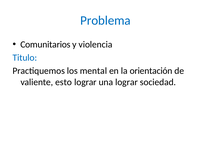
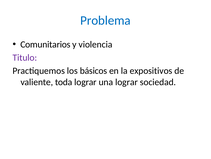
Titulo colour: blue -> purple (25, 57)
mental: mental -> básicos (94, 71)
orientación: orientación -> expositivos (151, 71)
esto: esto -> toda (64, 82)
